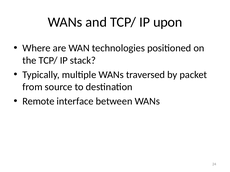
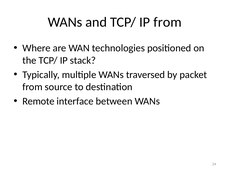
IP upon: upon -> from (168, 22)
